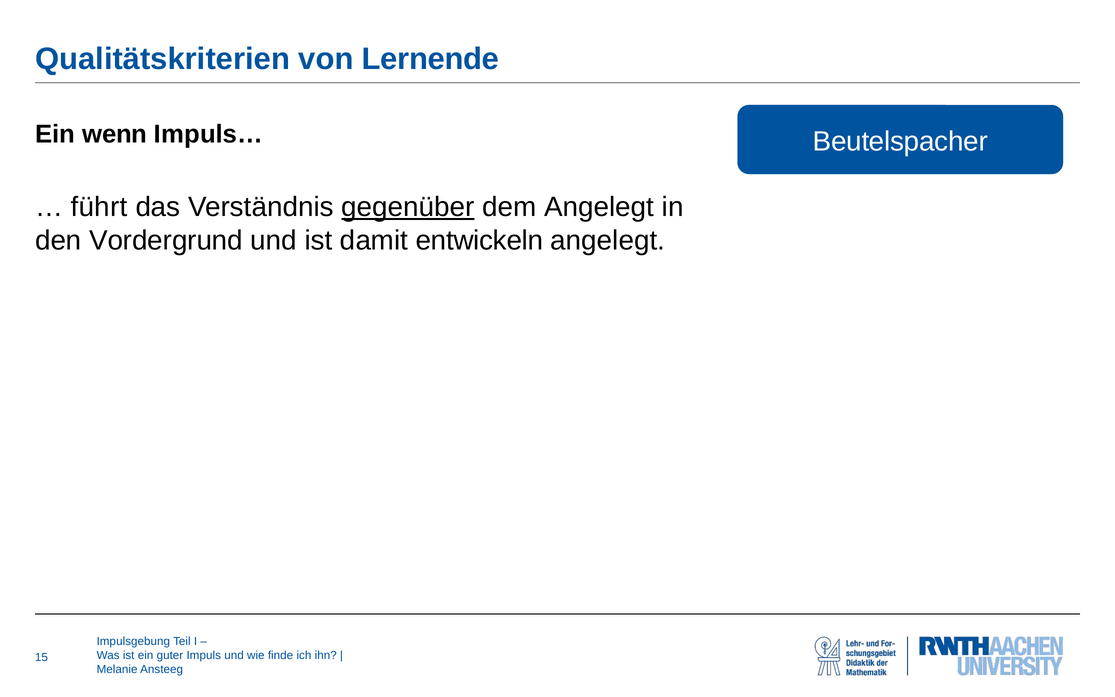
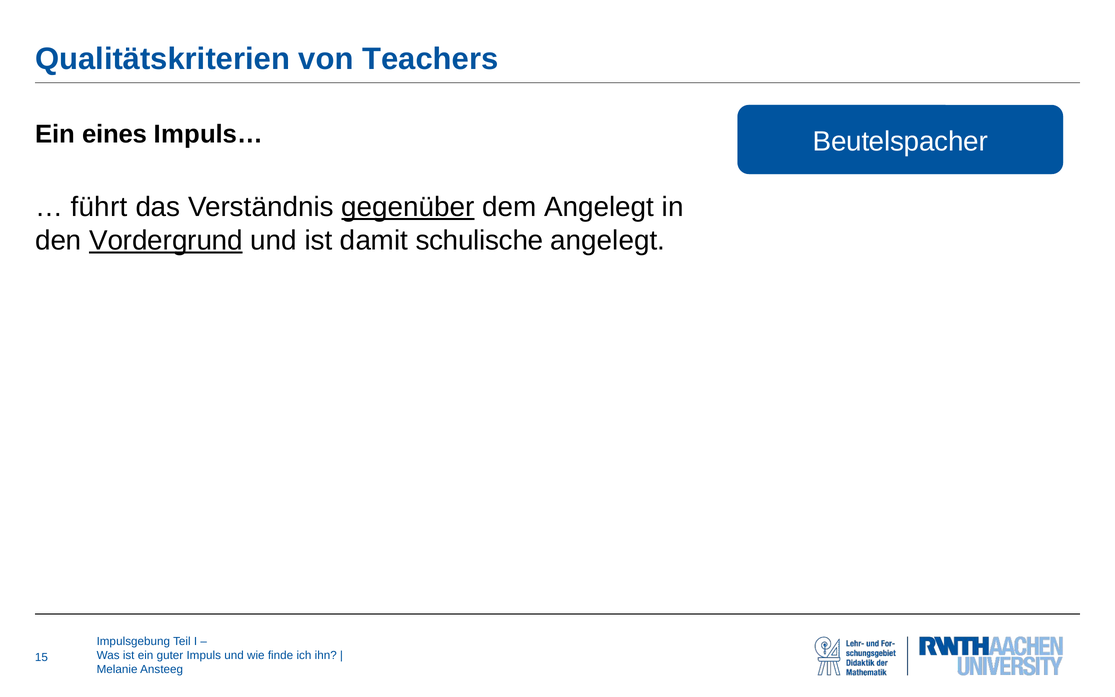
Lernende: Lernende -> Teachers (430, 59)
wenn: wenn -> eines (115, 134)
Vordergrund underline: none -> present (166, 240)
entwickeln: entwickeln -> schulische (479, 240)
